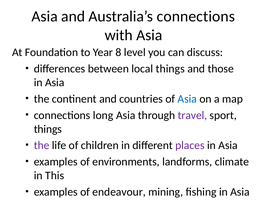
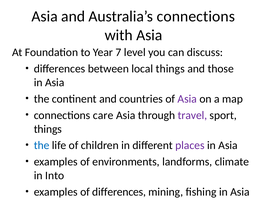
8: 8 -> 7 (118, 52)
Asia colour: blue -> purple (187, 99)
long: long -> care (103, 115)
the colour: purple -> blue (42, 146)
This: This -> Into (55, 176)
of endeavour: endeavour -> differences (119, 192)
